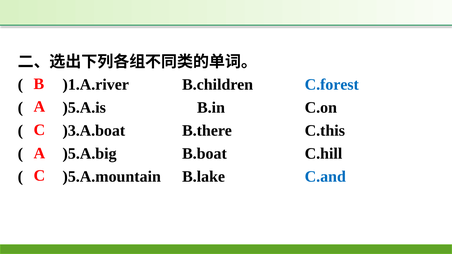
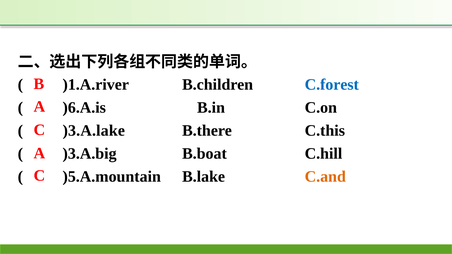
)5.A.is: )5.A.is -> )6.A.is (84, 108)
)3.A.boat: )3.A.boat -> )3.A.lake (94, 131)
)5.A.big: )5.A.big -> )3.A.big (90, 154)
C.and colour: blue -> orange (325, 177)
